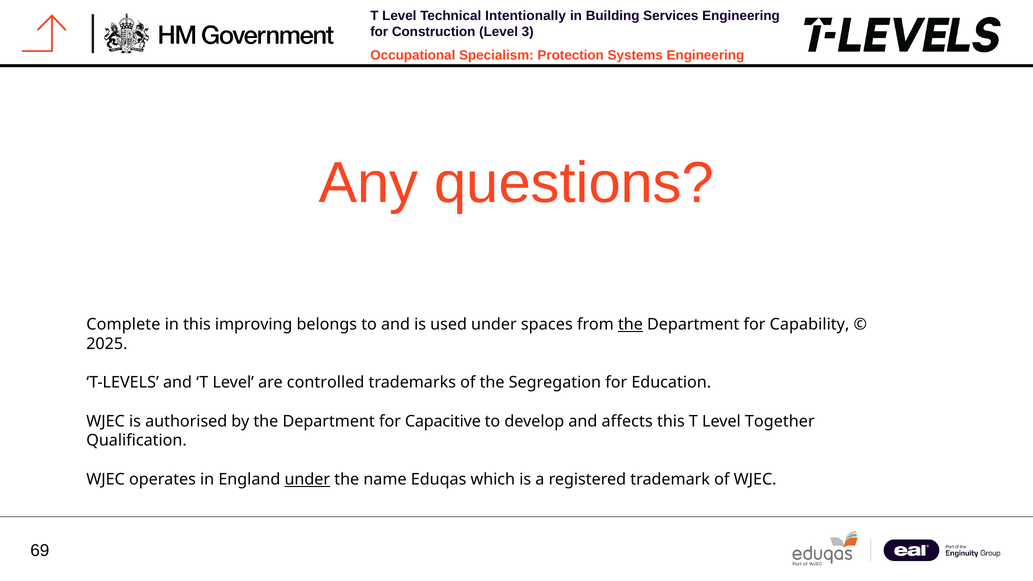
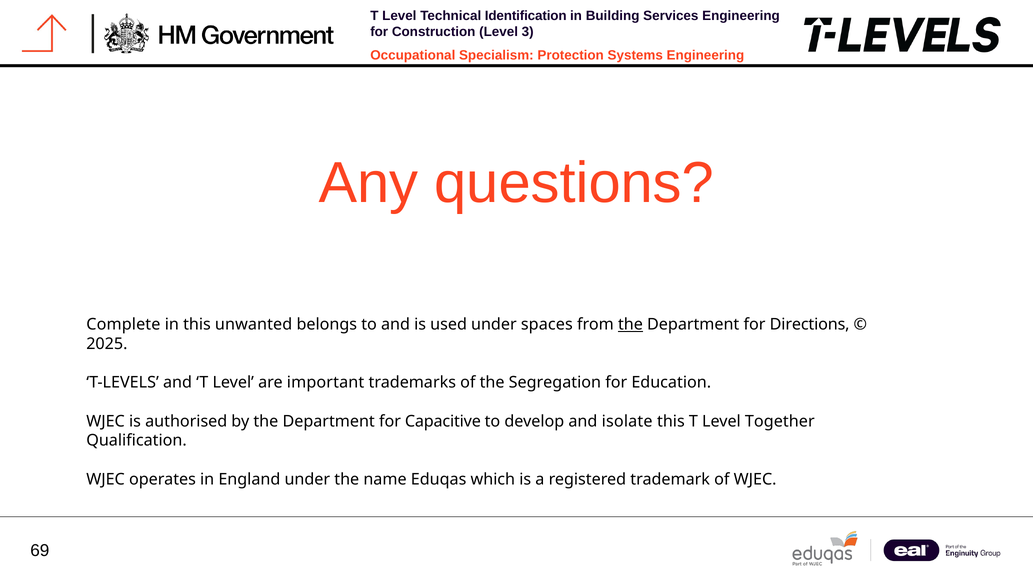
Intentionally: Intentionally -> Identification (526, 16)
improving: improving -> unwanted (254, 324)
Capability: Capability -> Directions (810, 324)
controlled: controlled -> important (326, 383)
affects: affects -> isolate (627, 421)
under underline: present -> none (307, 479)
